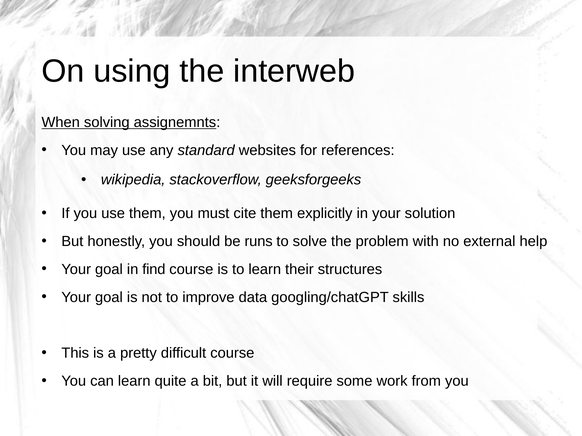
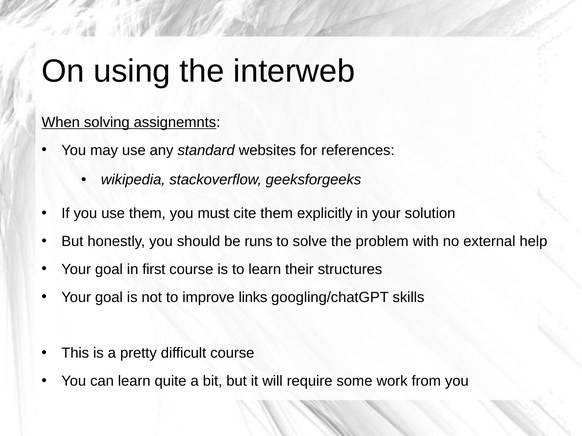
find: find -> first (154, 270)
data: data -> links (253, 298)
